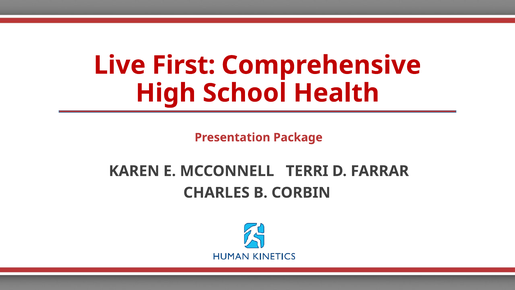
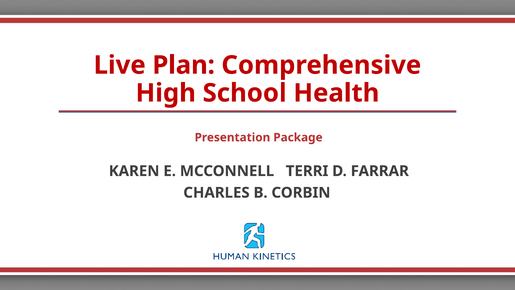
First: First -> Plan (184, 65)
